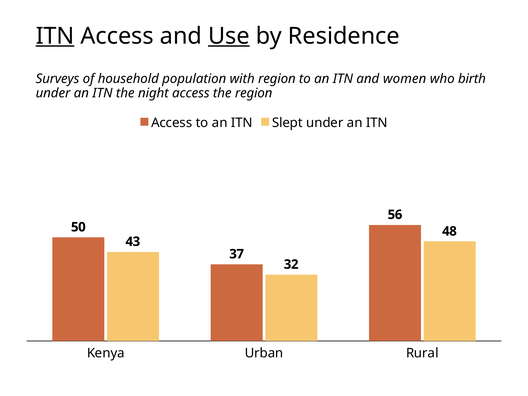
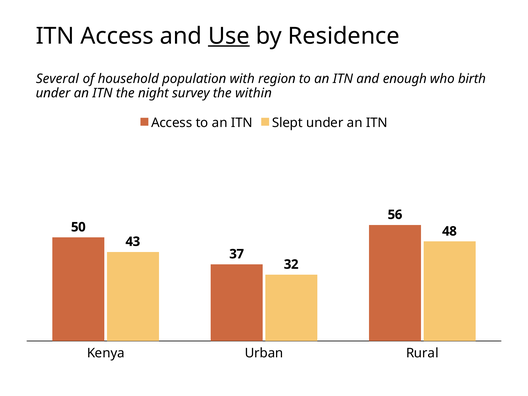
ITN underline: present -> none (55, 36)
Surveys: Surveys -> Several (57, 79)
women: women -> enough (405, 79)
night access: access -> survey (191, 93)
the region: region -> within (254, 93)
